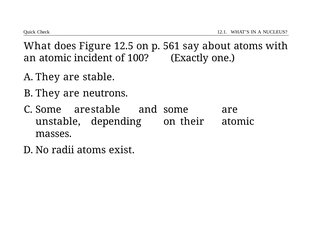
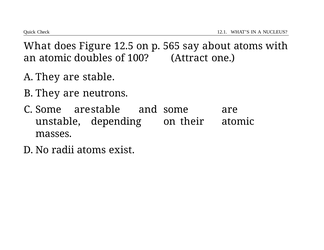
561: 561 -> 565 (171, 46)
incident: incident -> doubles (93, 58)
Exactly: Exactly -> Attract (189, 58)
